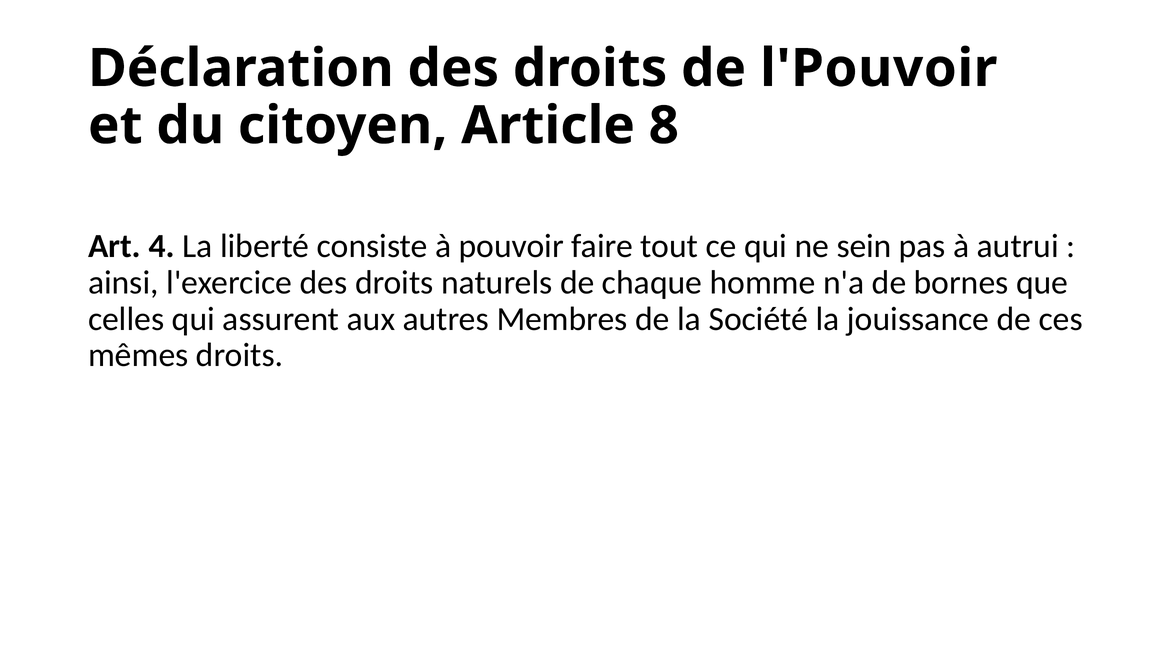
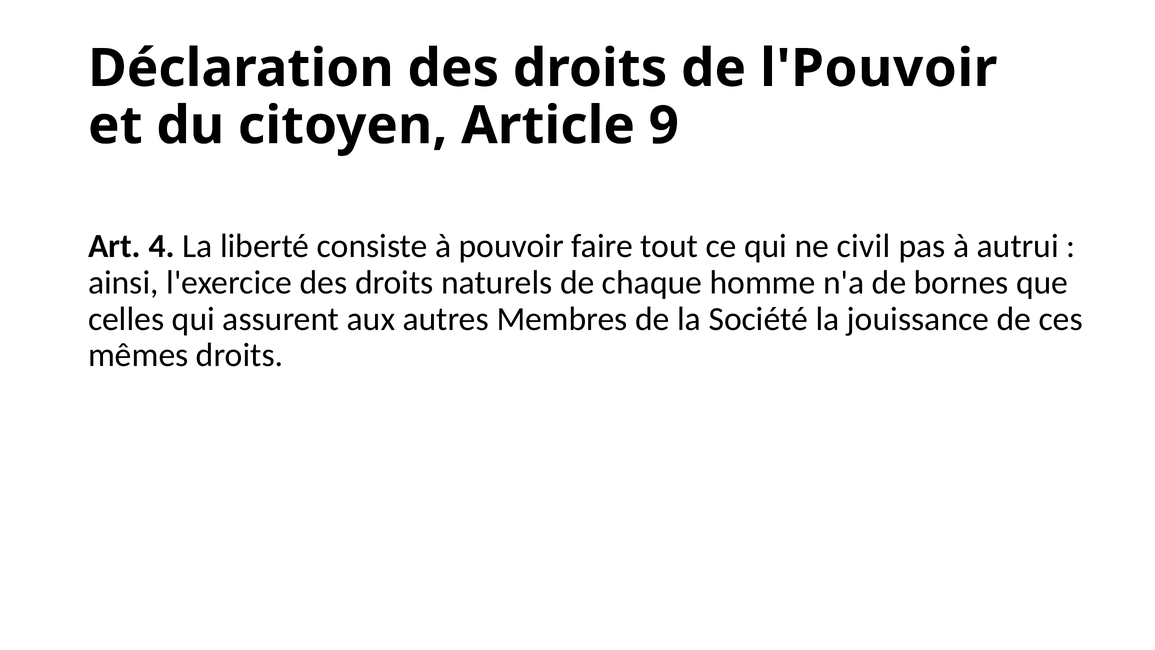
8: 8 -> 9 (664, 126)
sein: sein -> civil (864, 246)
